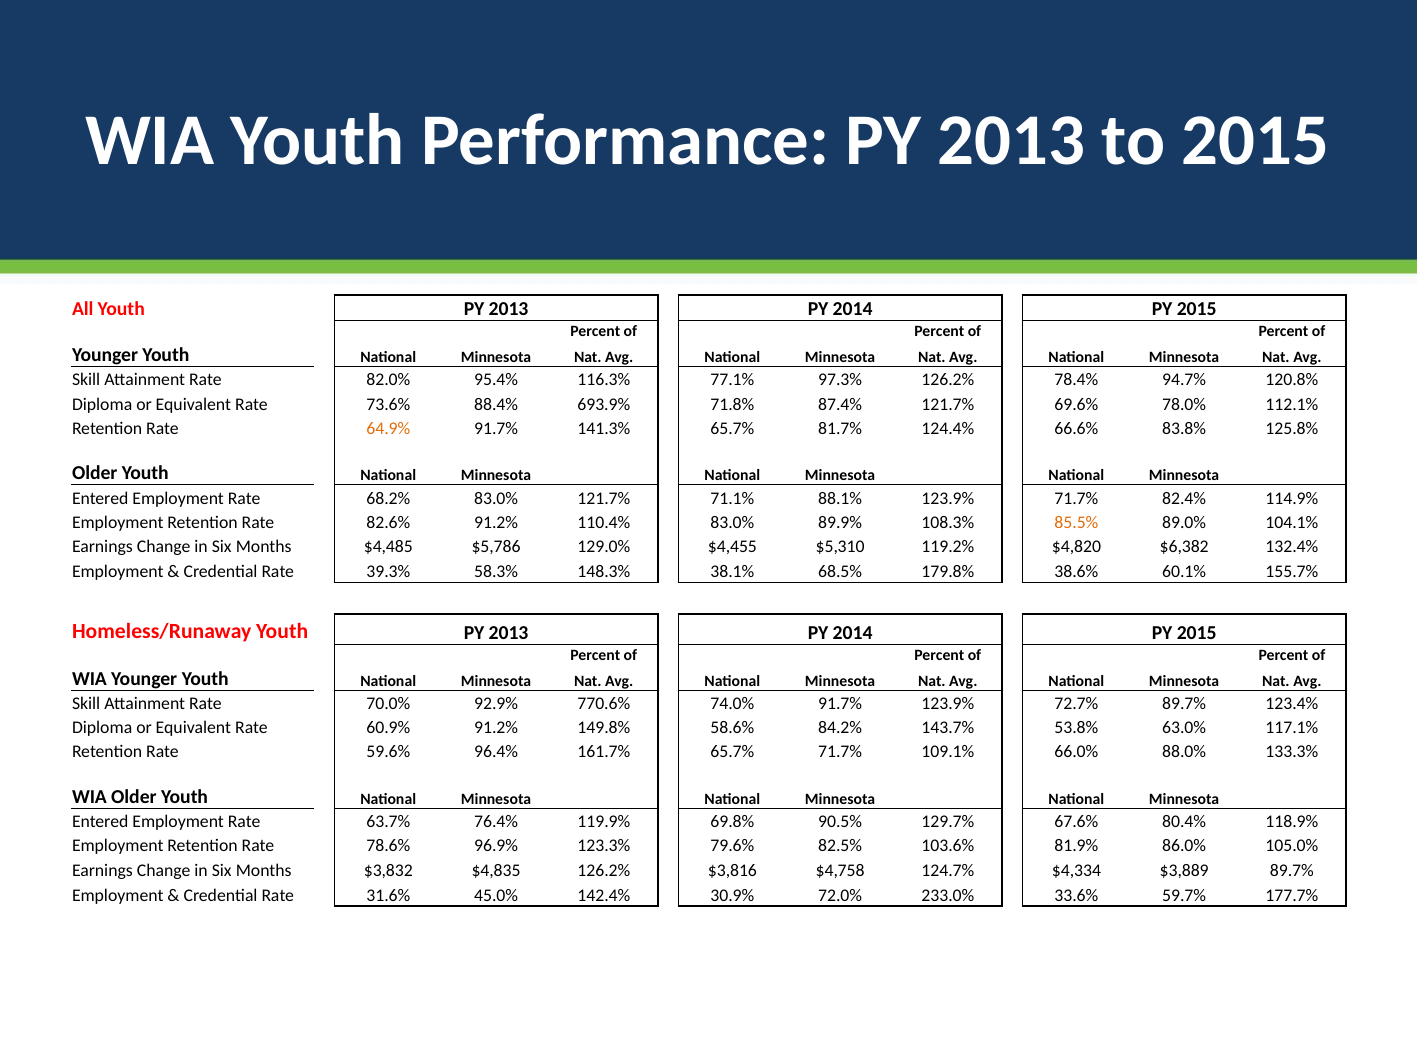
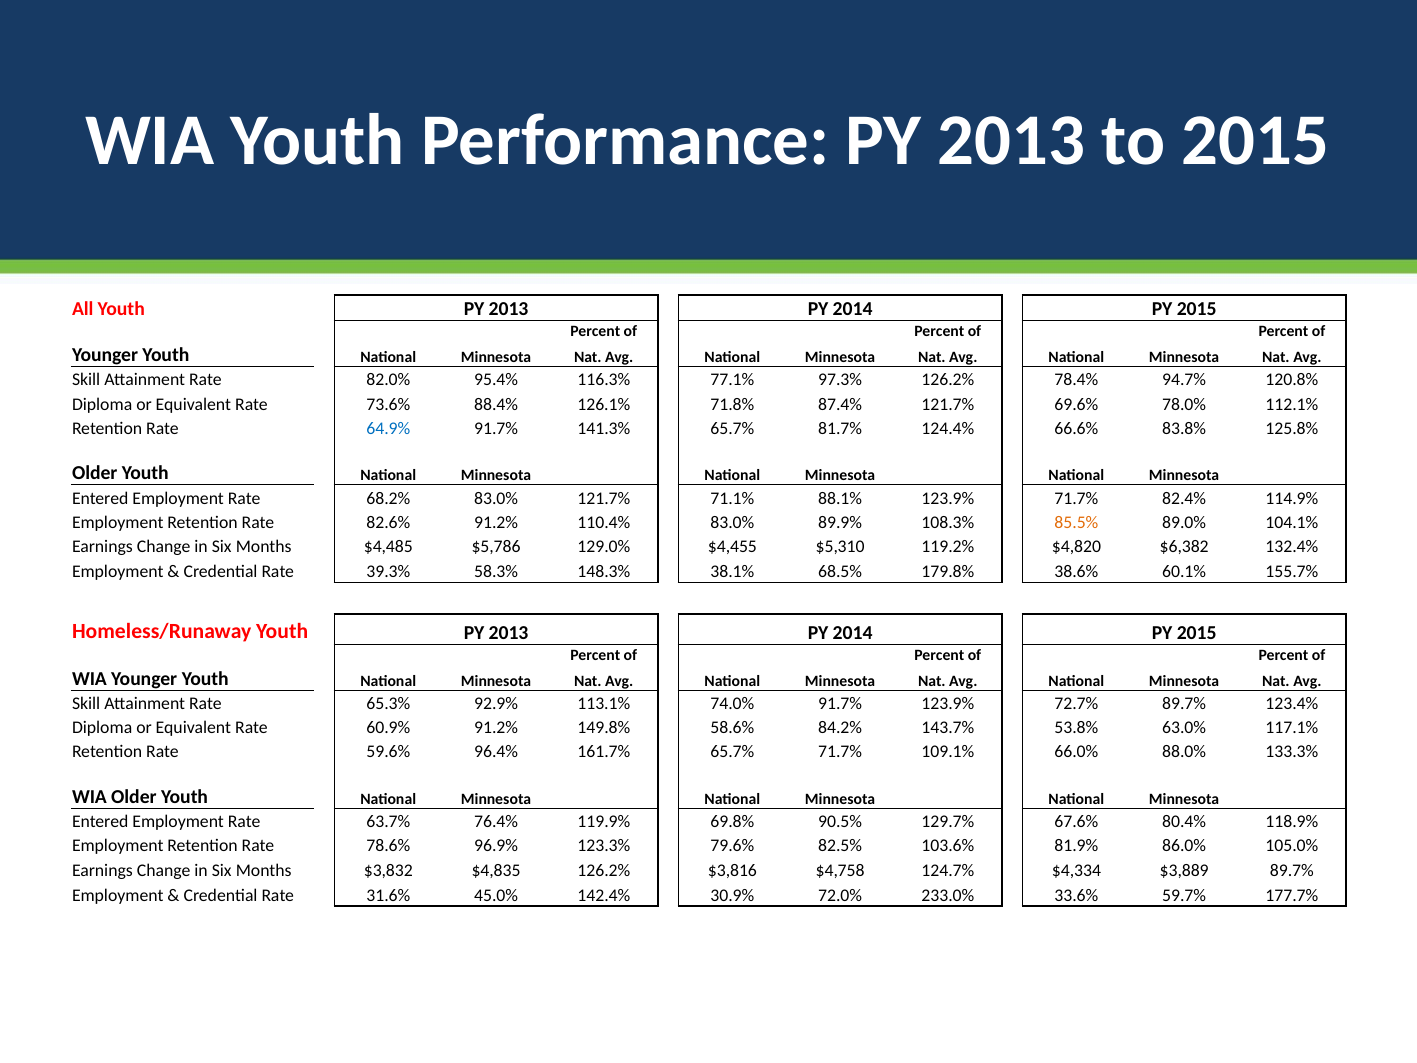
693.9%: 693.9% -> 126.1% (604, 404)
64.9% colour: orange -> blue (388, 428)
70.0%: 70.0% -> 65.3% (388, 704)
770.6%: 770.6% -> 113.1% (604, 704)
